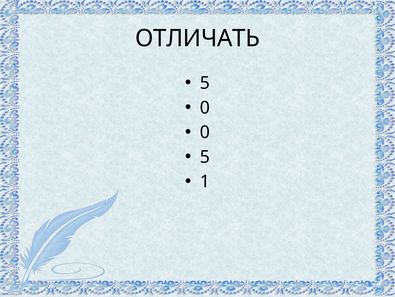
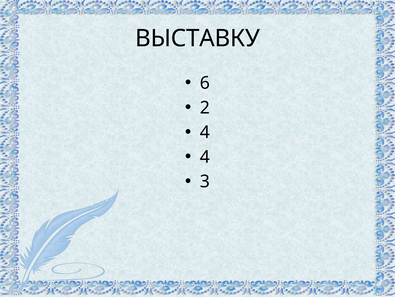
ОТЛИЧАТЬ: ОТЛИЧАТЬ -> ВЫСТАВКУ (198, 38)
5: 5 -> 6 (205, 83)
0: 0 -> 2 (205, 107)
0: 0 -> 4 (205, 132)
5: 5 -> 4 (205, 157)
1: 1 -> 3 (205, 181)
